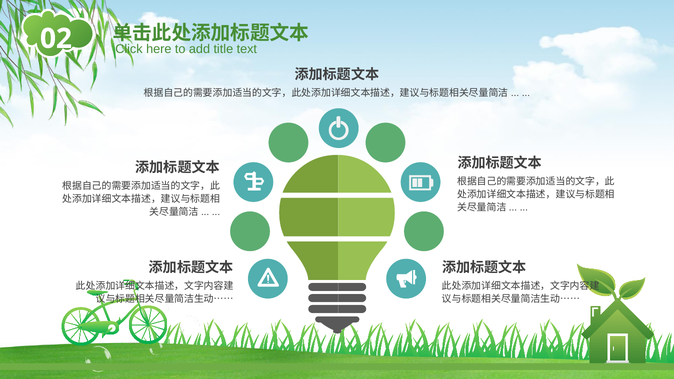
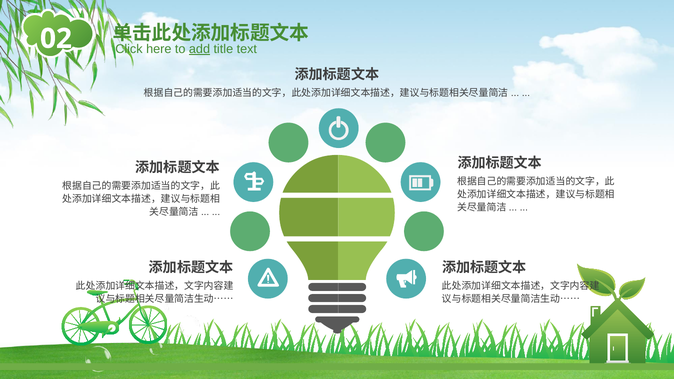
add underline: none -> present (199, 49)
